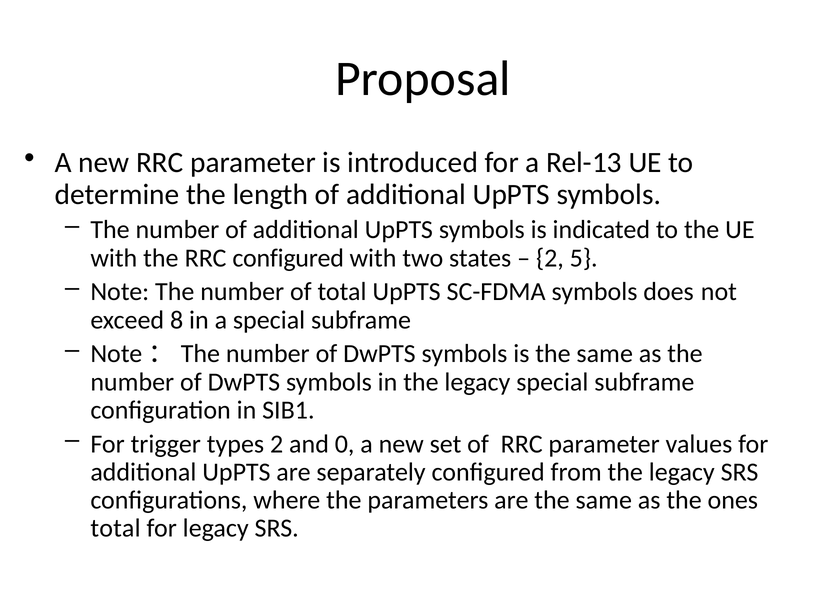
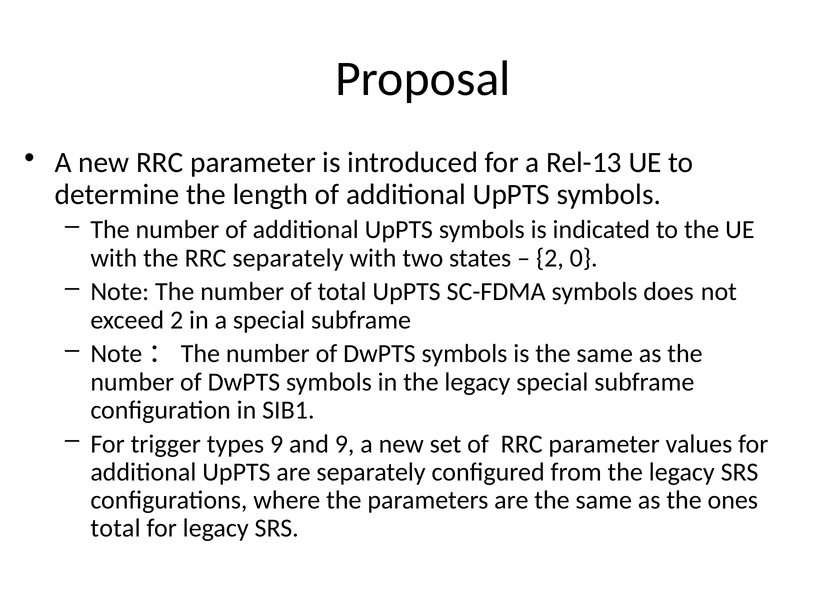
RRC configured: configured -> separately (288, 258)
5: 5 -> 0 (584, 258)
exceed 8: 8 -> 2 (177, 320)
types 2: 2 -> 9 (277, 443)
and 0: 0 -> 9 (345, 443)
